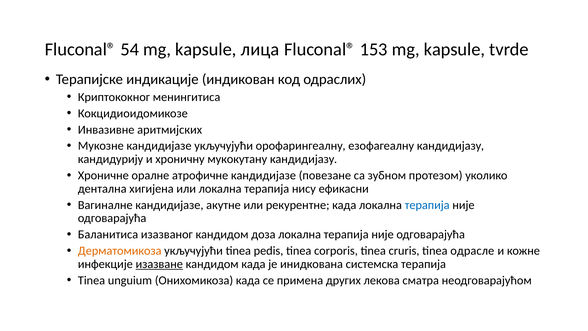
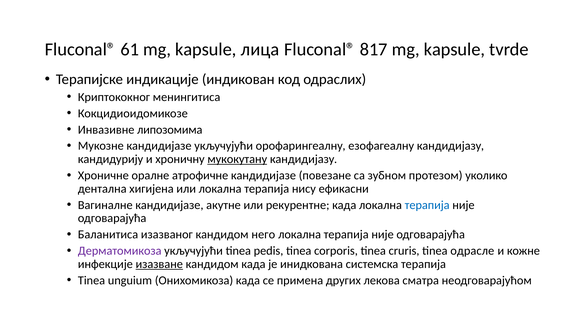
54: 54 -> 61 (130, 49)
153: 153 -> 817 (374, 49)
аритмијских: аритмијских -> липозомима (170, 130)
мукокутану underline: none -> present (237, 159)
доза: доза -> него (263, 234)
Дерматомикоза colour: orange -> purple (120, 251)
